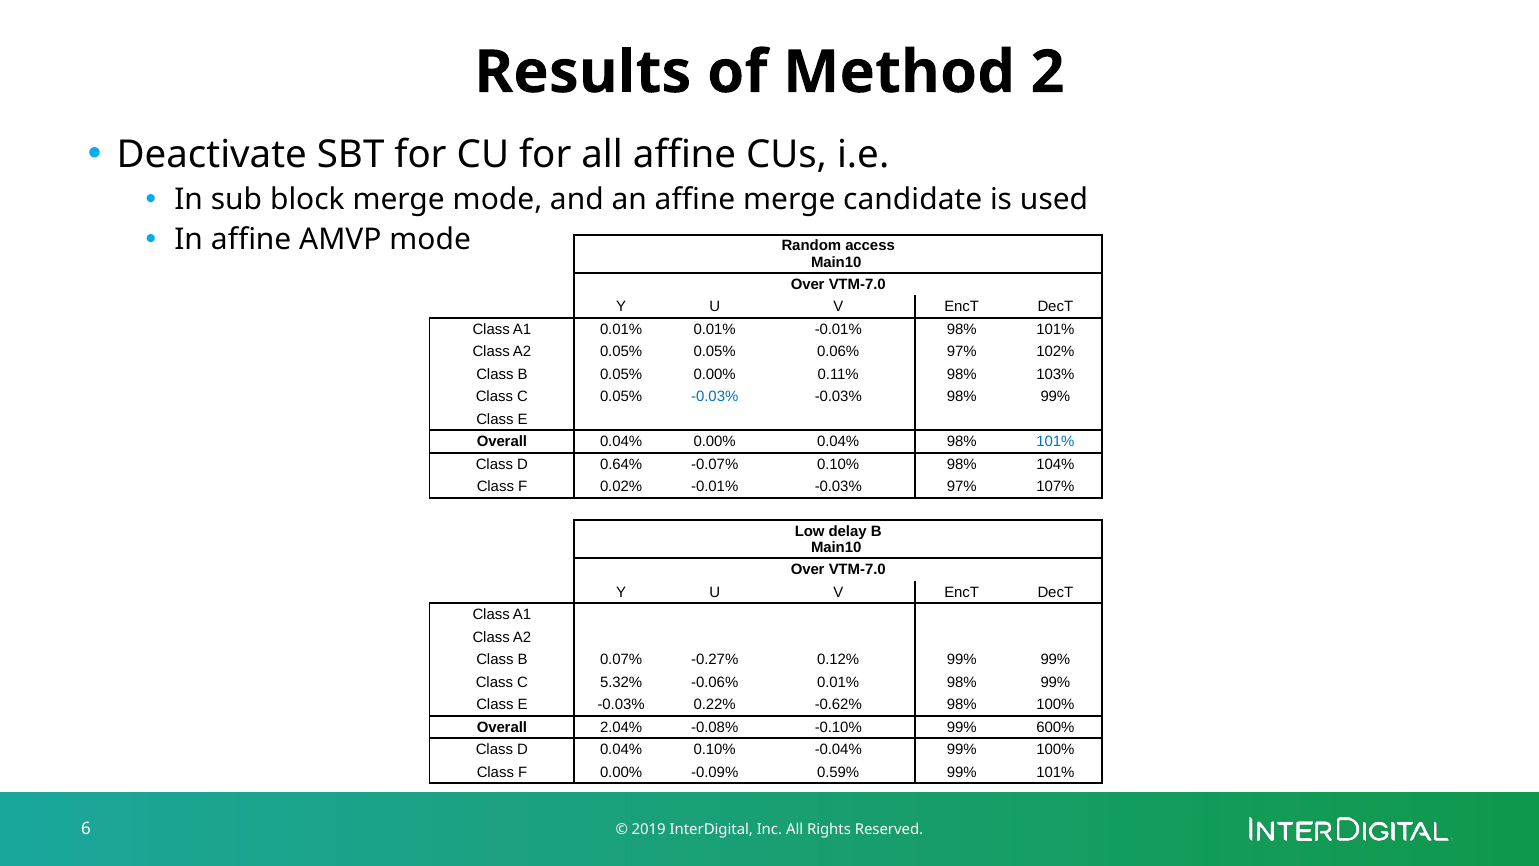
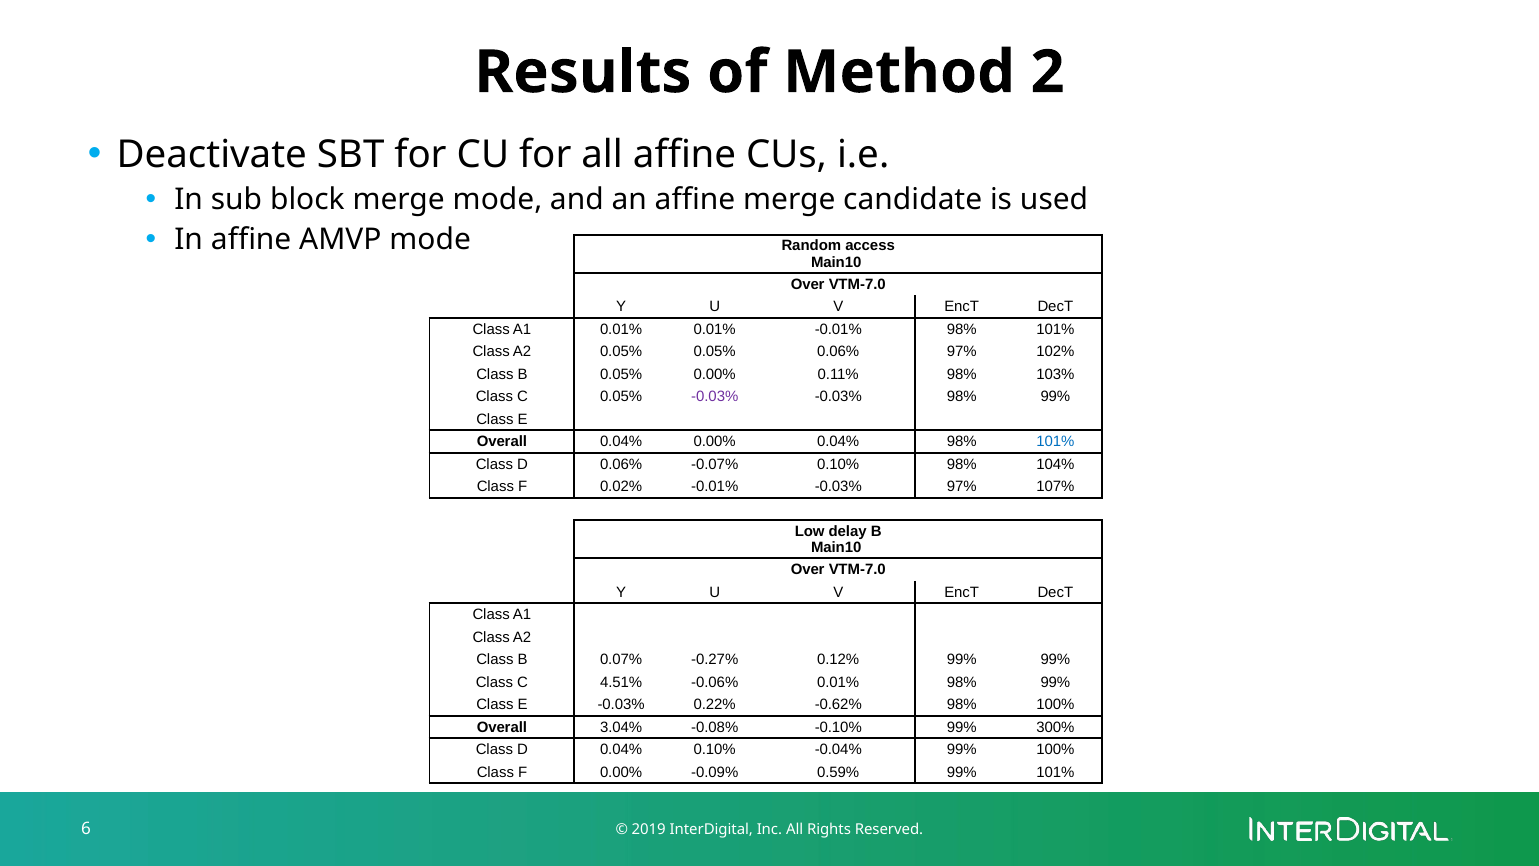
-0.03% colour: blue -> purple (715, 397)
D 0.64%: 0.64% -> 0.06% (621, 464)
5.32%: 5.32% -> 4.51% (621, 682)
2.04%: 2.04% -> 3.04% (621, 727)
600%: 600% -> 300% (1055, 727)
